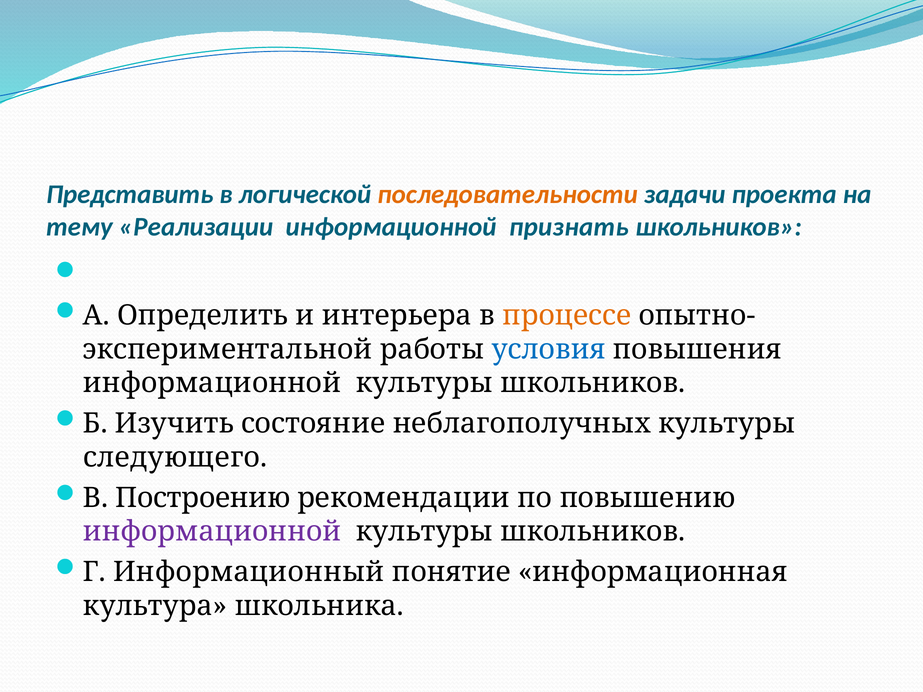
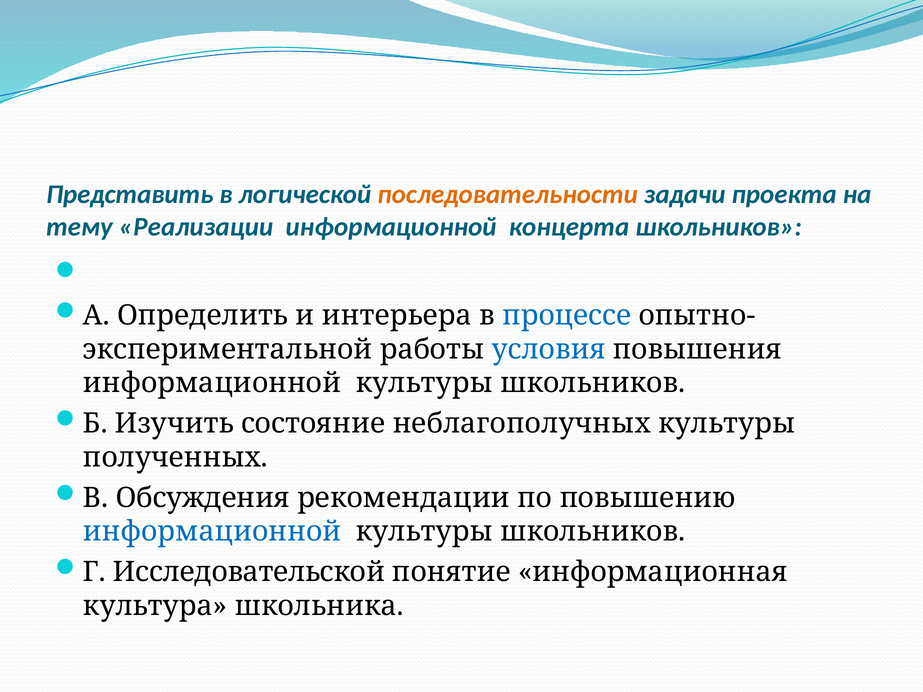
признать: признать -> концерта (569, 227)
процессе colour: orange -> blue (567, 316)
следующего: следующего -> полученных (175, 458)
Построению: Построению -> Обсуждения (203, 498)
информационной colour: purple -> blue (212, 532)
Информационный: Информационный -> Исследовательской (249, 572)
